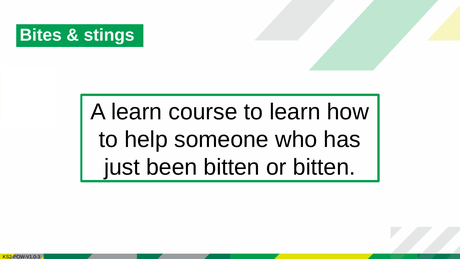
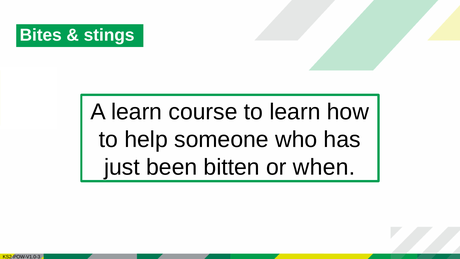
or bitten: bitten -> when (324, 167)
